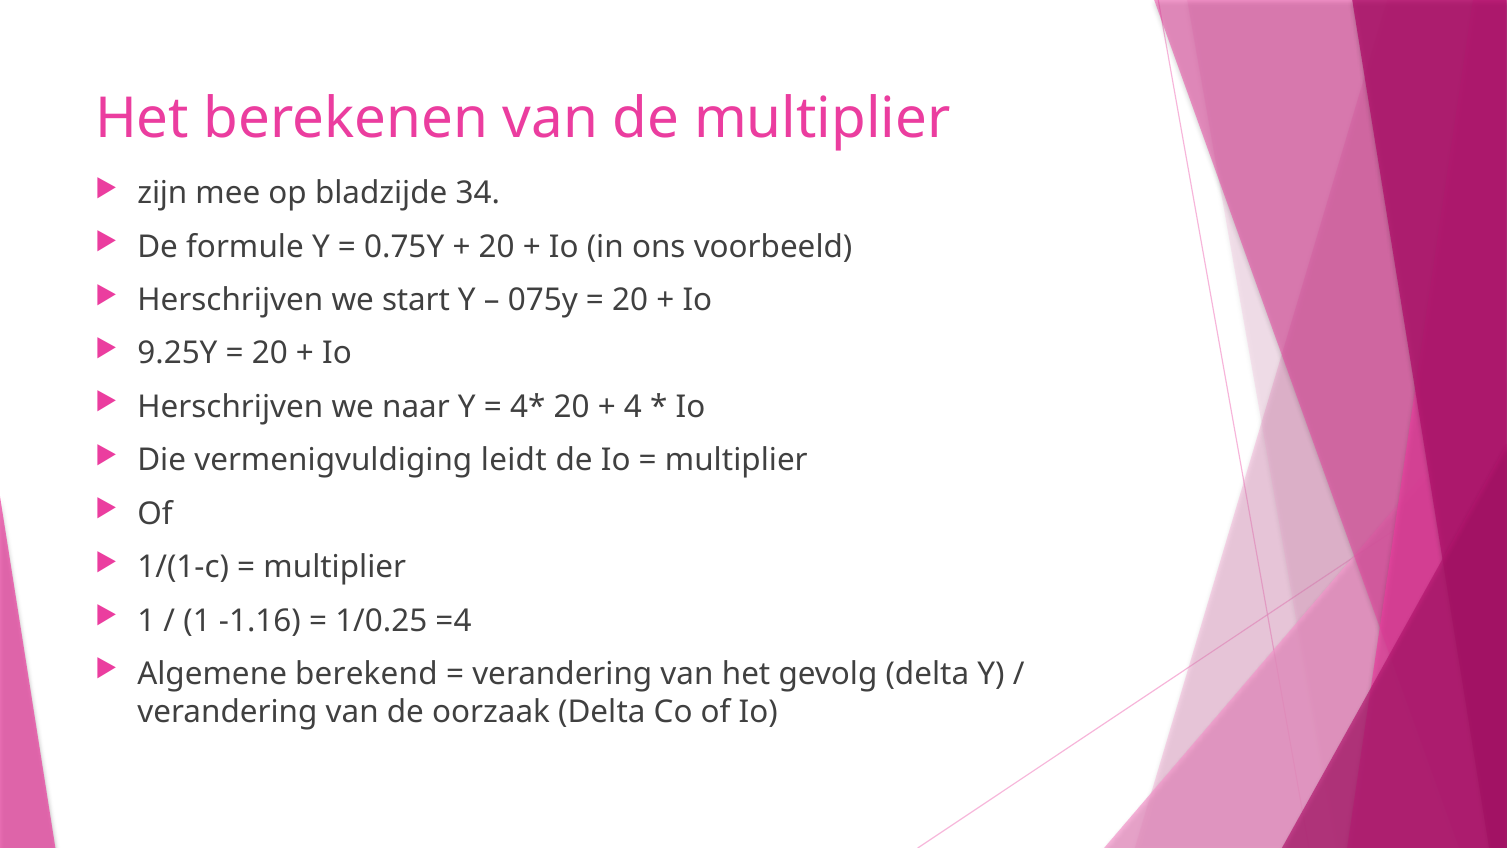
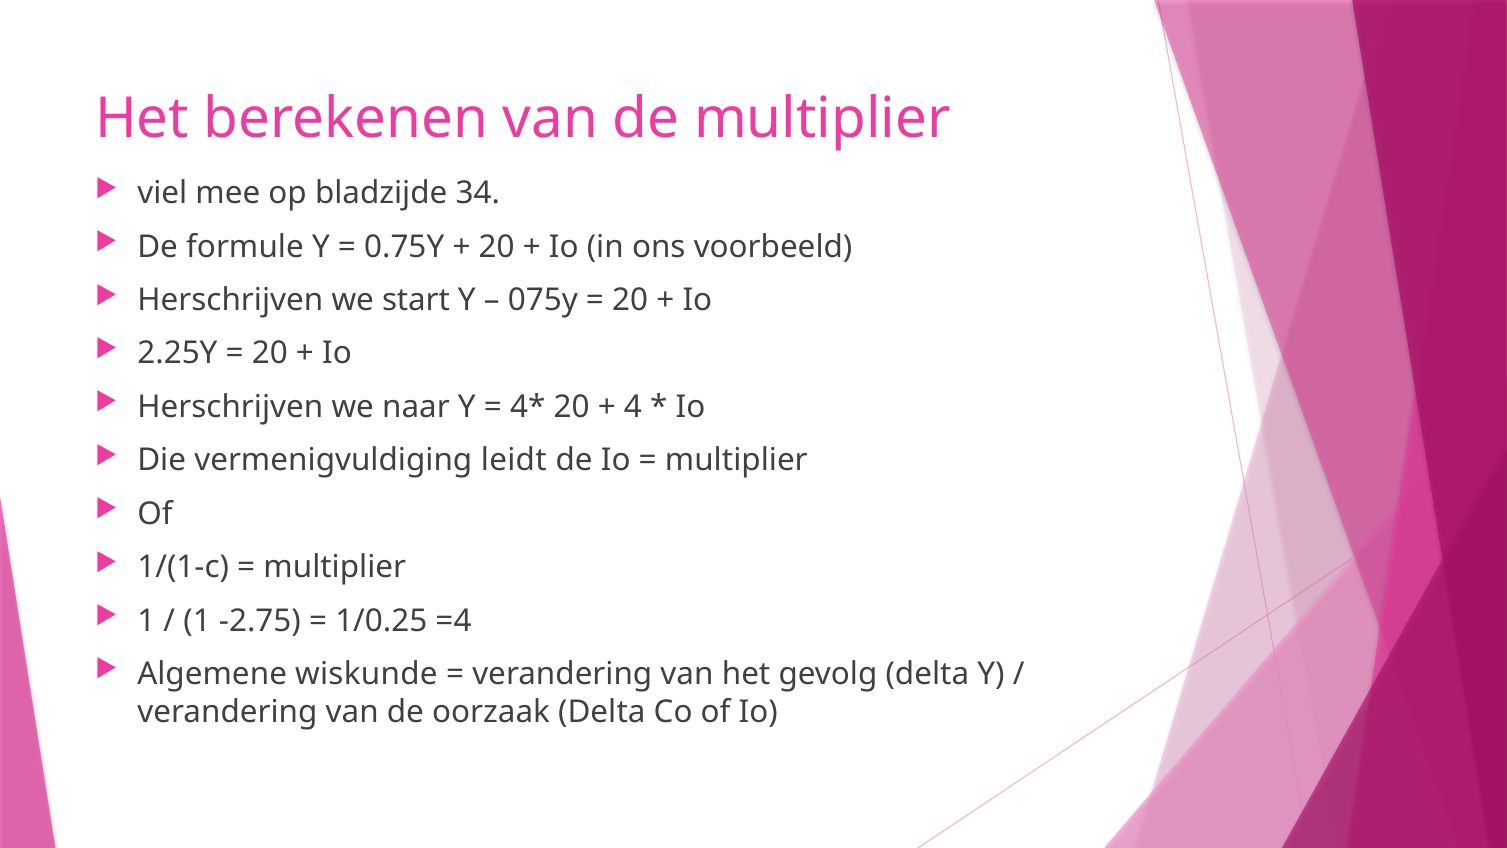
zijn: zijn -> viel (162, 193)
9.25Y: 9.25Y -> 2.25Y (177, 353)
-1.16: -1.16 -> -2.75 (260, 620)
berekend: berekend -> wiskunde (366, 674)
